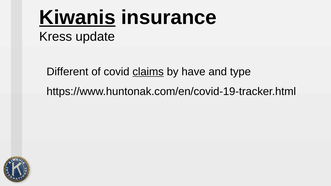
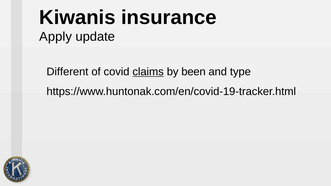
Kiwanis underline: present -> none (77, 17)
Kress: Kress -> Apply (56, 37)
have: have -> been (194, 72)
